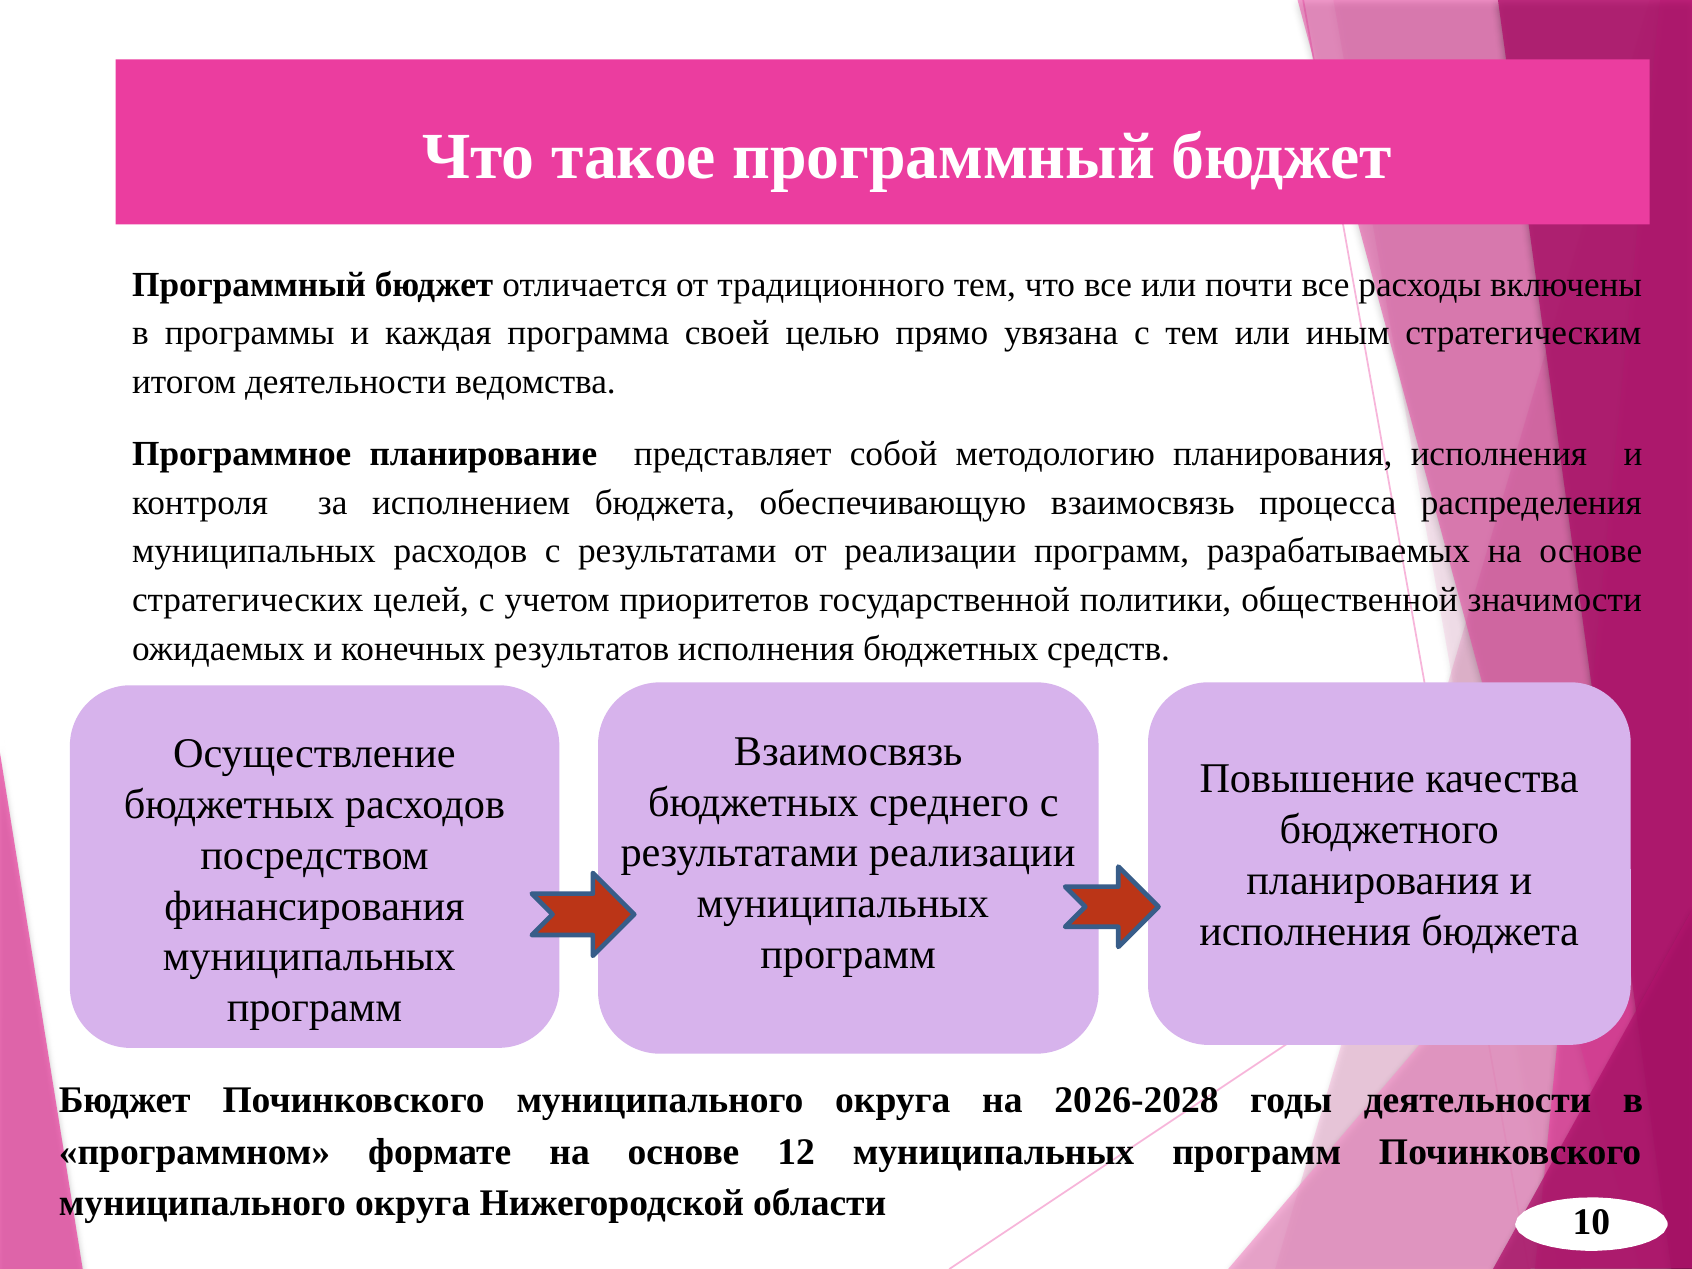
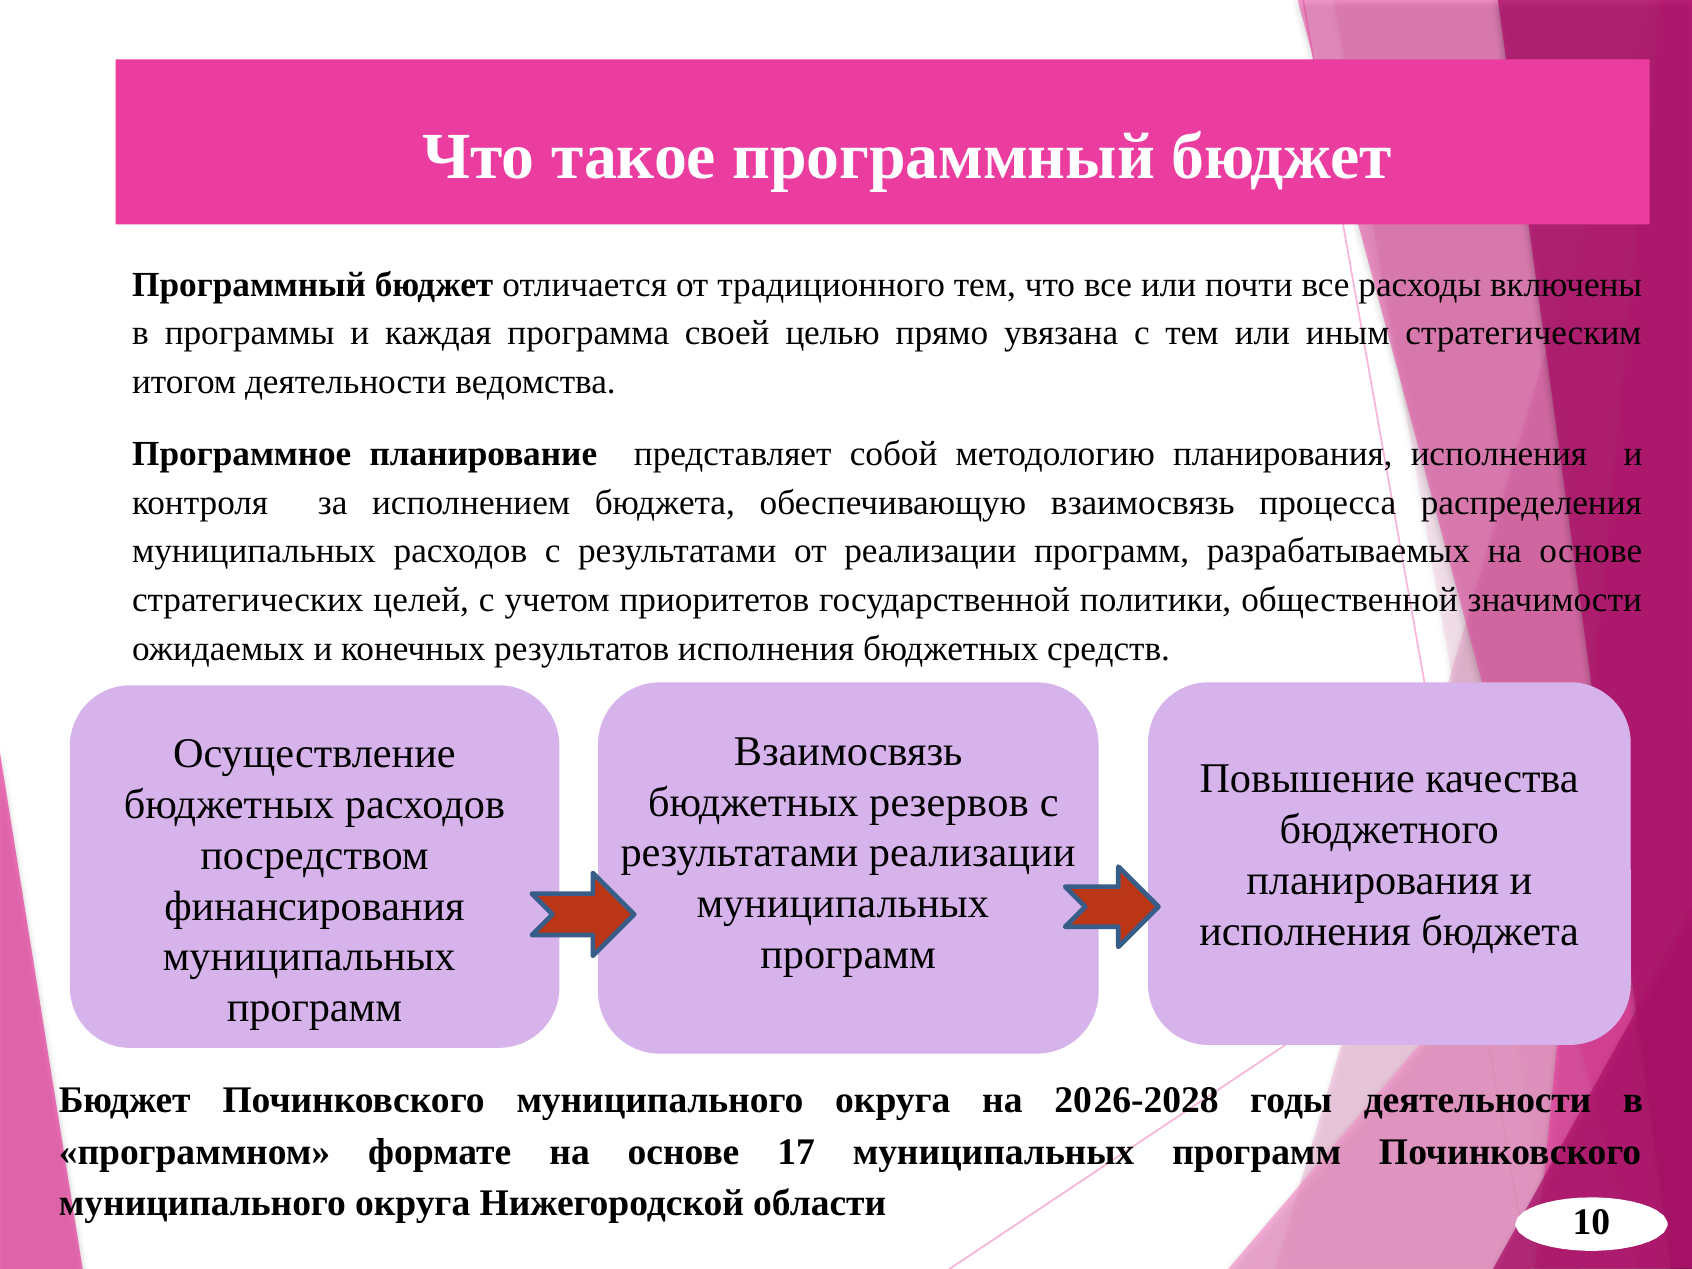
среднего: среднего -> резервов (949, 802)
12: 12 -> 17 (796, 1152)
